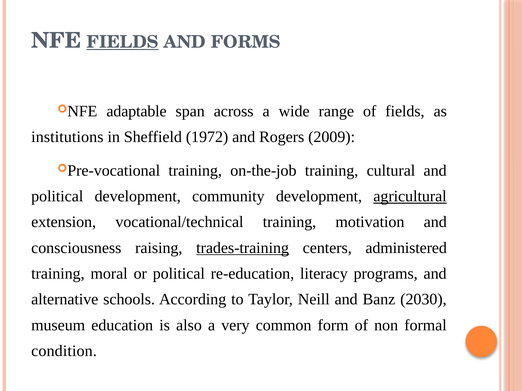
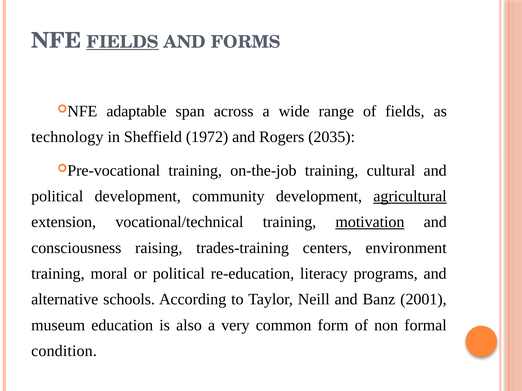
institutions: institutions -> technology (67, 137)
2009: 2009 -> 2035 (332, 137)
motivation underline: none -> present (370, 222)
trades-training underline: present -> none (243, 248)
administered: administered -> environment (406, 248)
2030: 2030 -> 2001 (423, 300)
